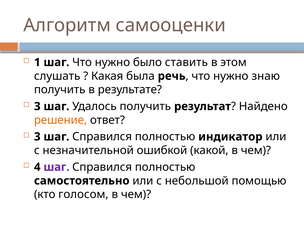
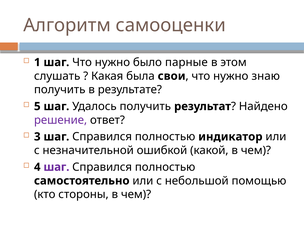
ставить: ставить -> парные (186, 62)
речь: речь -> свои (172, 76)
3: 3 -> 5 (37, 106)
решение colour: orange -> purple (61, 120)
голосом: голосом -> стороны (83, 194)
